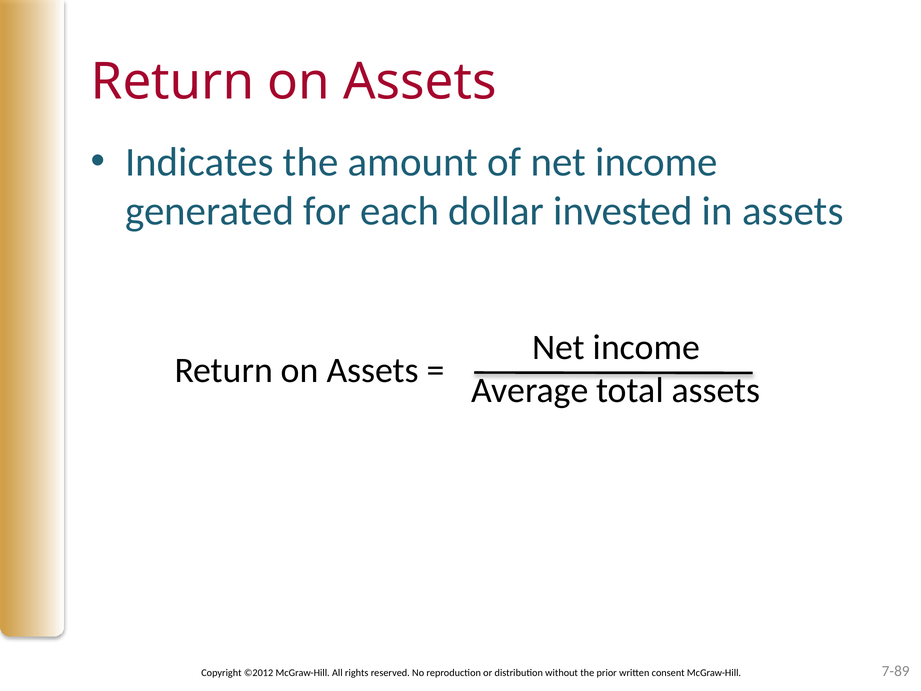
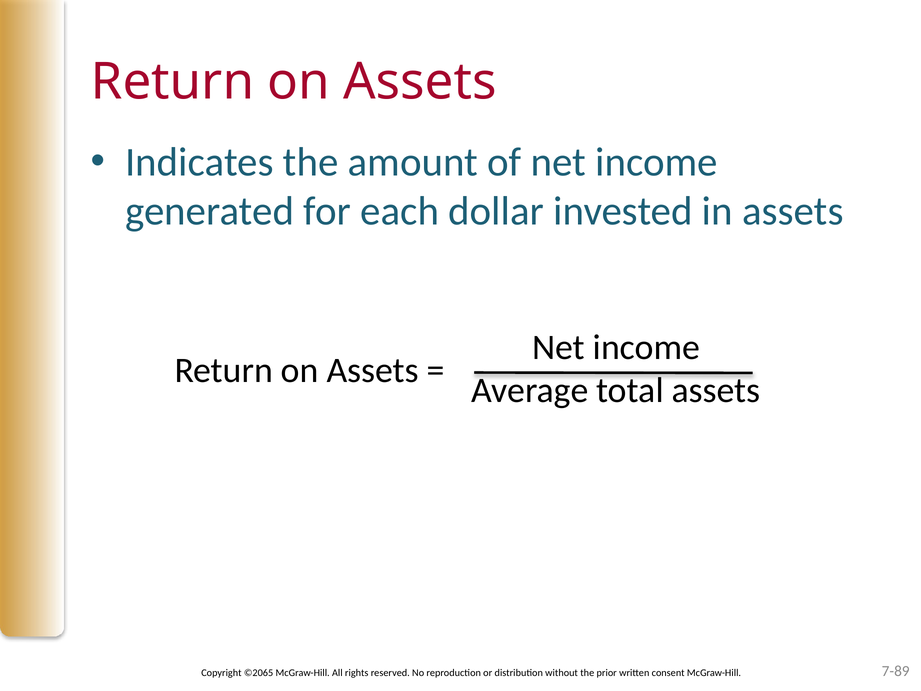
©2012: ©2012 -> ©2065 (259, 673)
